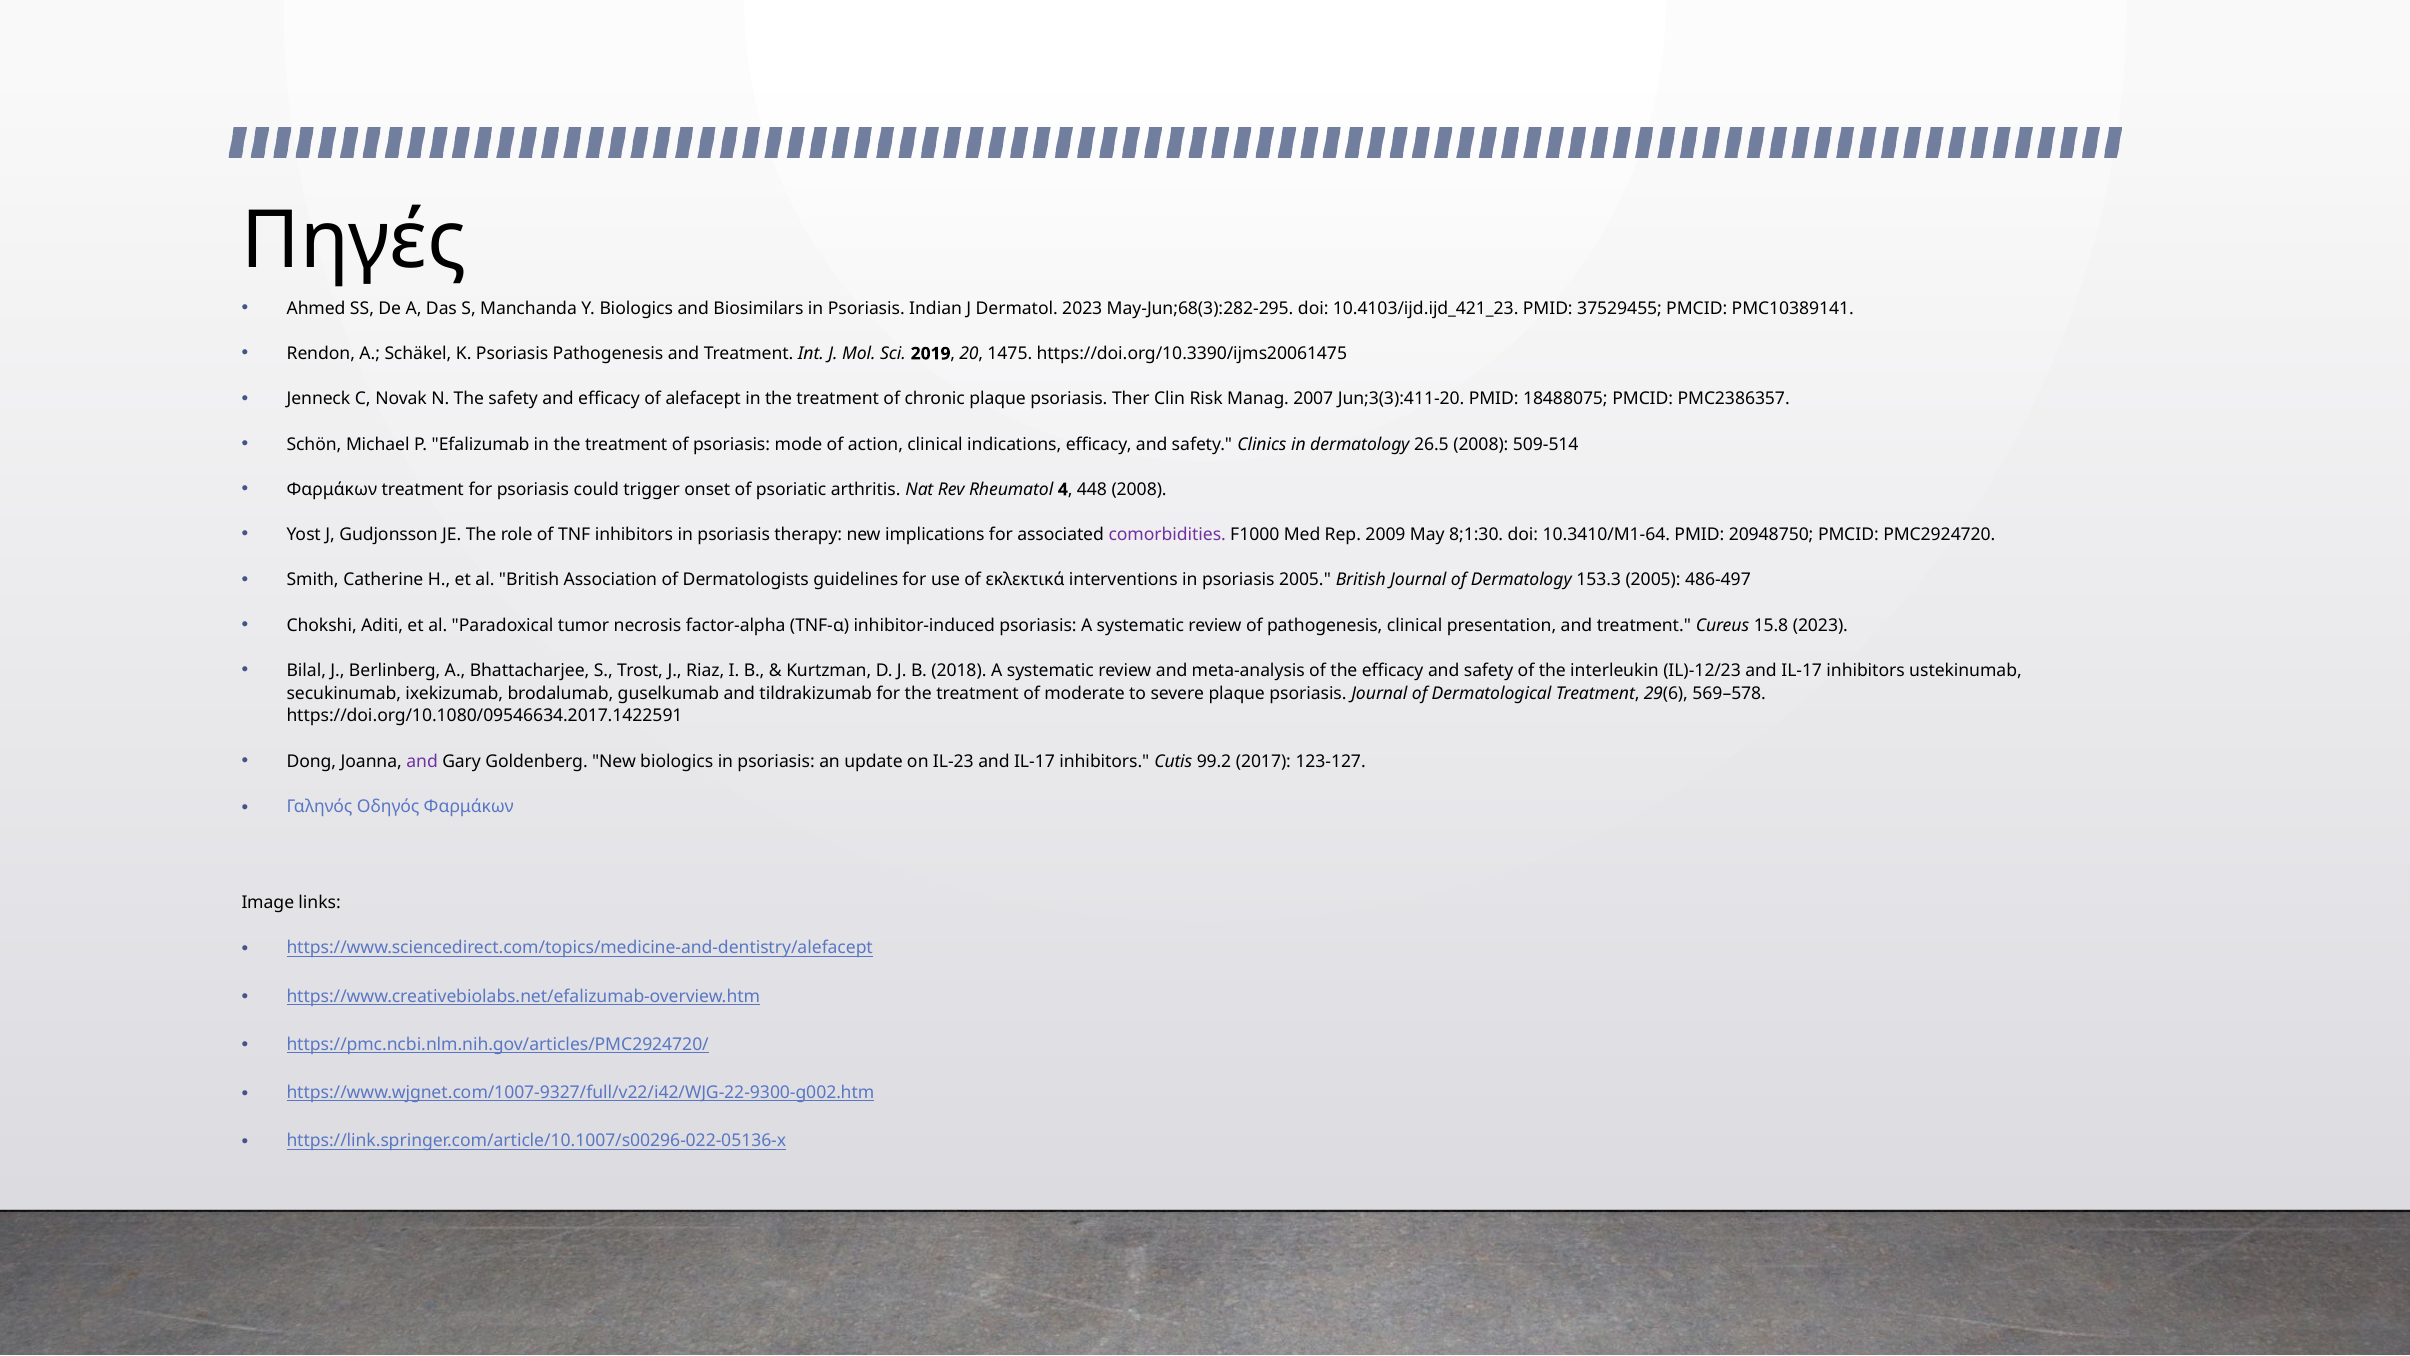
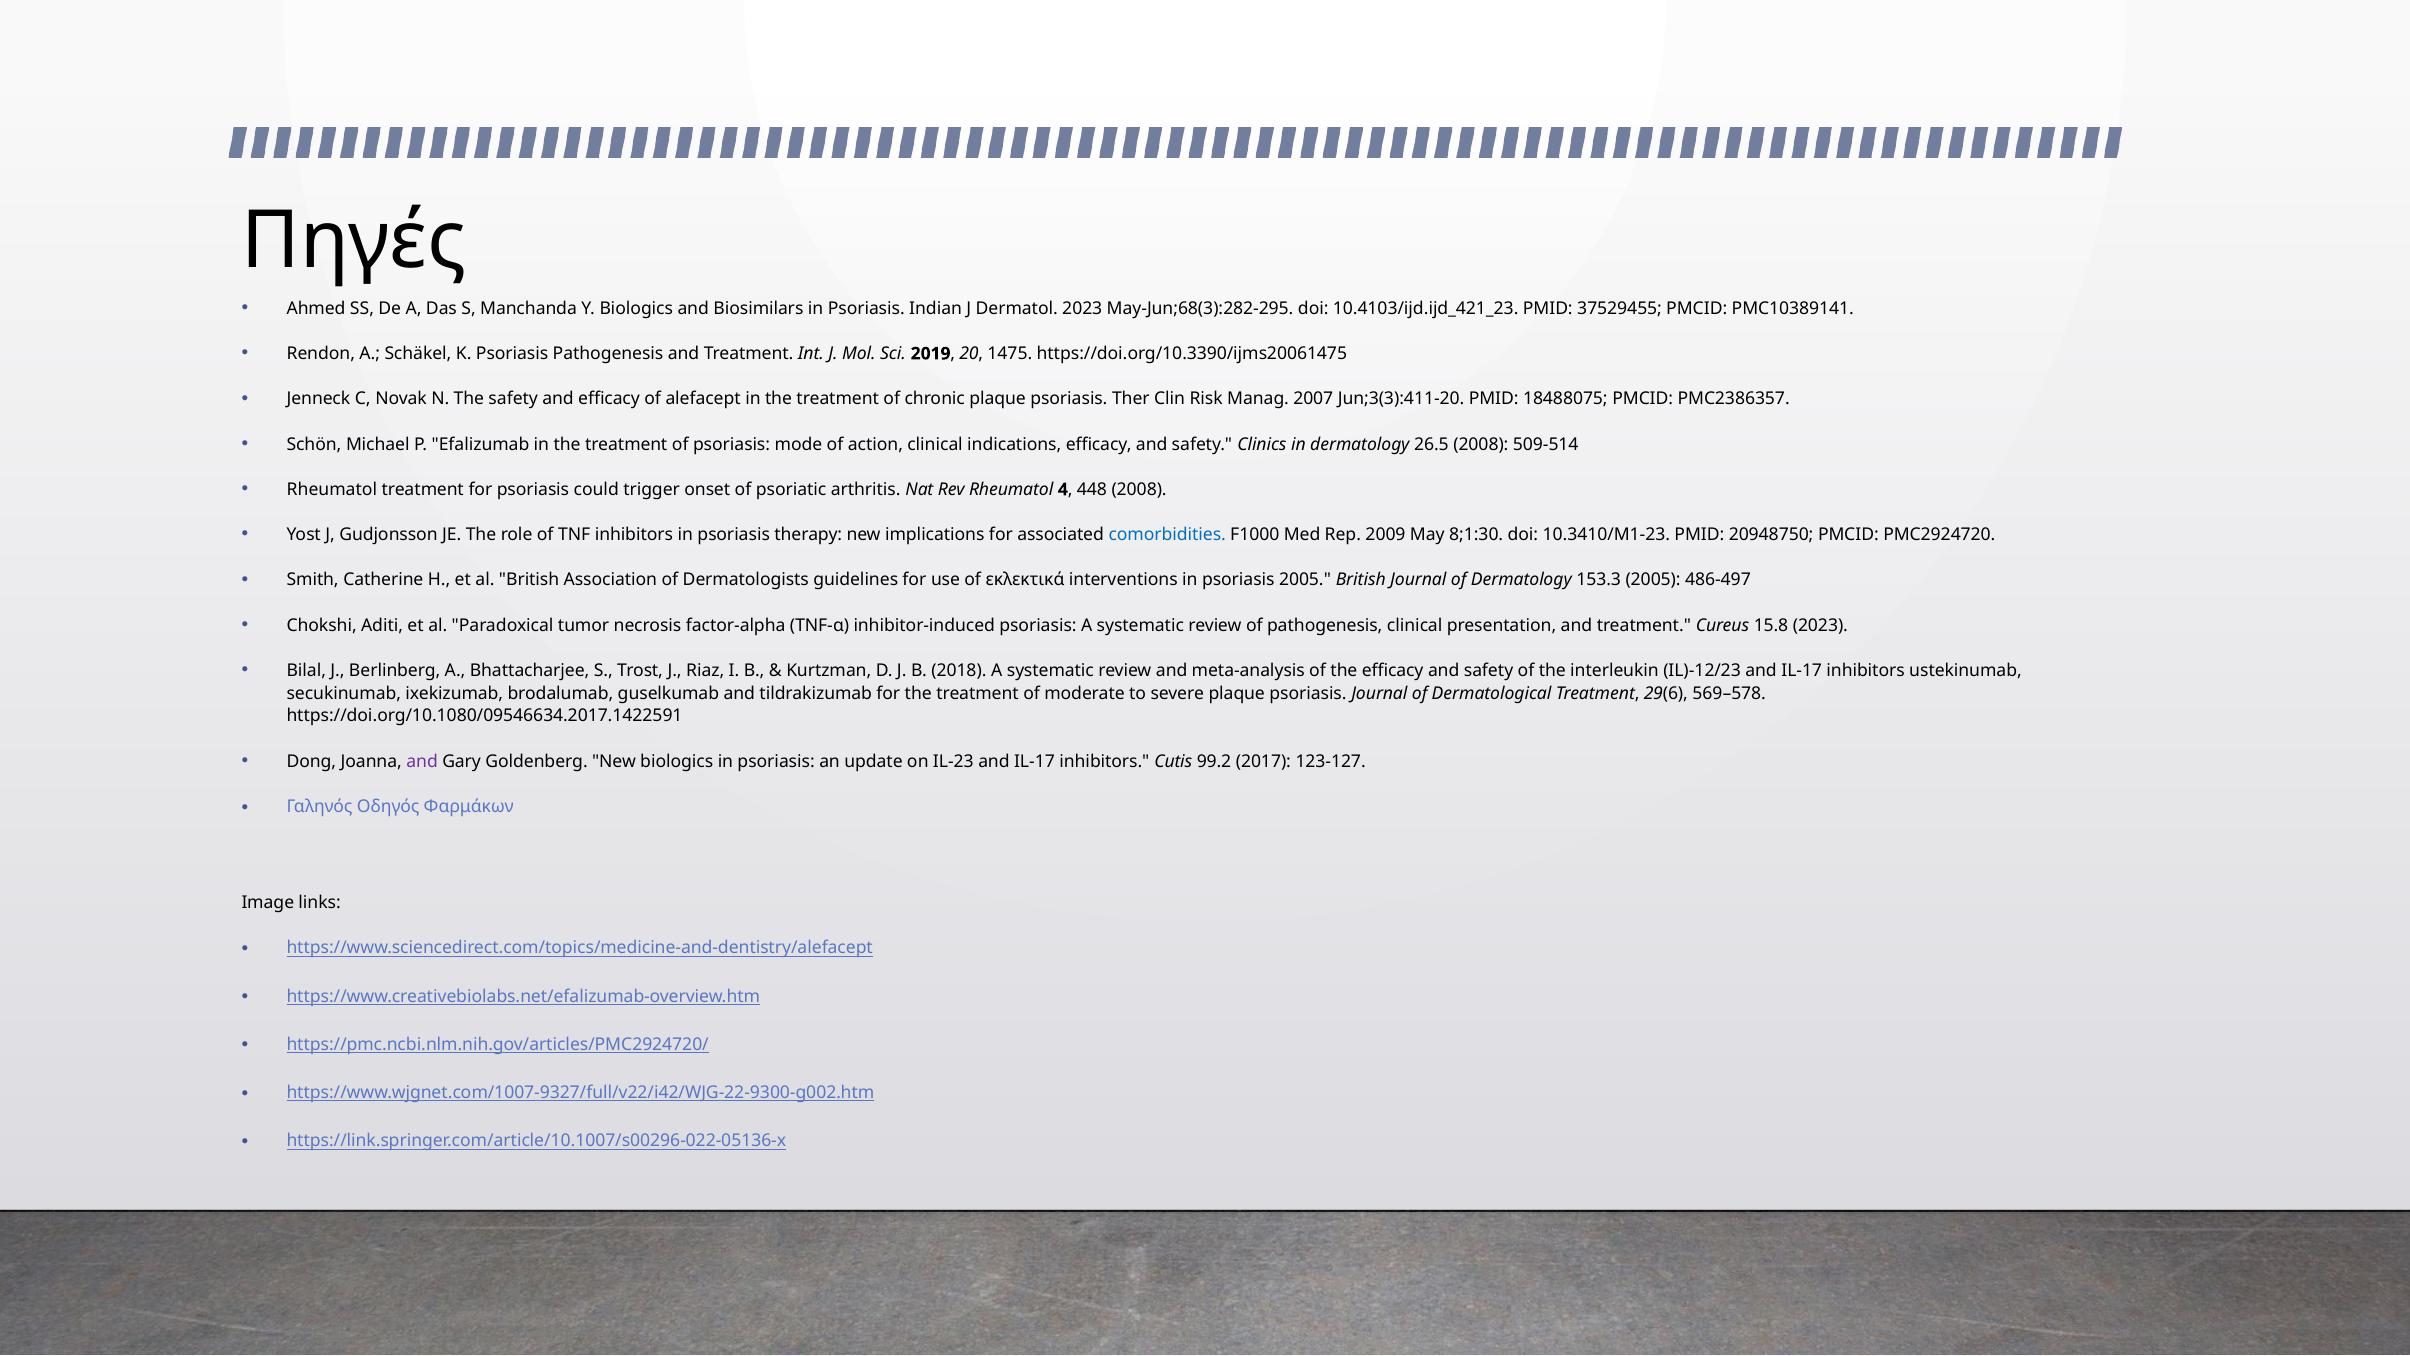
Φαρμάκων: Φαρμάκων -> Rheumatol (332, 489)
comorbidities colour: purple -> blue (1167, 535)
10.3410/M1-64: 10.3410/M1-64 -> 10.3410/M1-23 (1606, 535)
